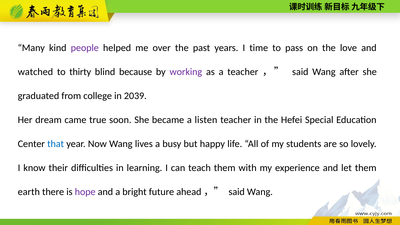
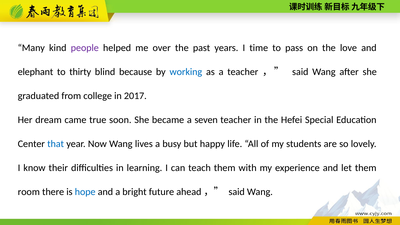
watched: watched -> elephant (35, 72)
working colour: purple -> blue (186, 72)
2039: 2039 -> 2017 (135, 96)
listen: listen -> seven (206, 120)
earth: earth -> room (29, 192)
hope colour: purple -> blue (85, 192)
